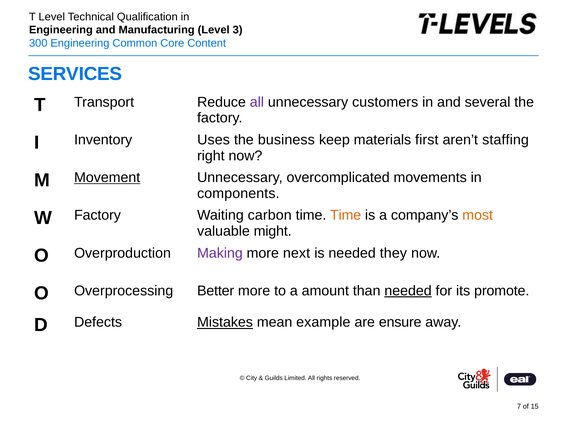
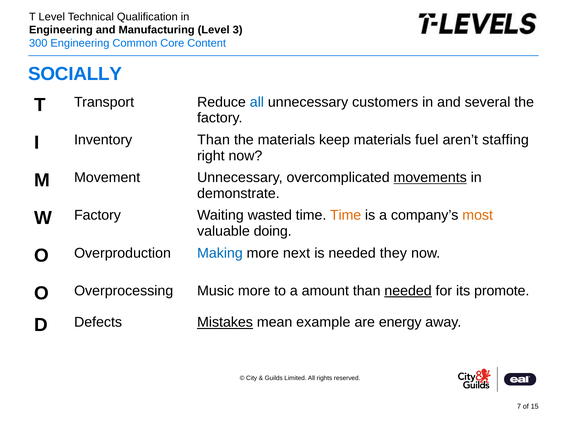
SERVICES: SERVICES -> SOCIALLY (75, 74)
all colour: purple -> blue (257, 102)
Inventory Uses: Uses -> Than (214, 140)
the business: business -> materials (286, 140)
first: first -> fuel (427, 140)
Movement underline: present -> none (107, 178)
movements underline: none -> present (430, 178)
components: components -> demonstrate (238, 194)
carbon: carbon -> wasted (270, 215)
might: might -> doing (273, 231)
Making colour: purple -> blue (220, 253)
Better: Better -> Music (216, 291)
ensure: ensure -> energy (400, 323)
